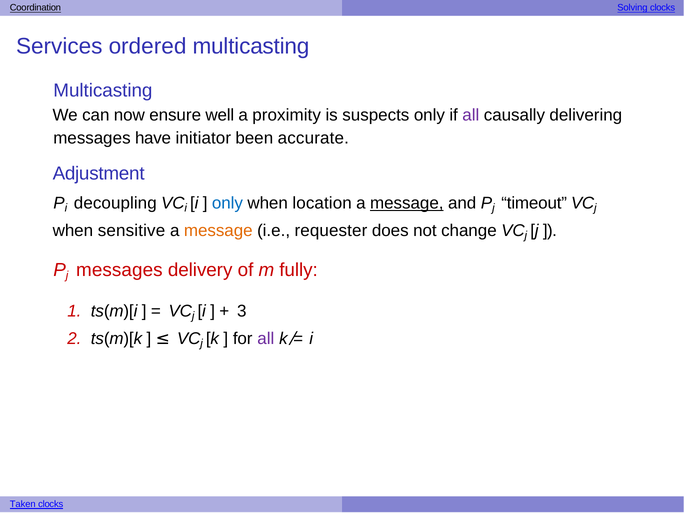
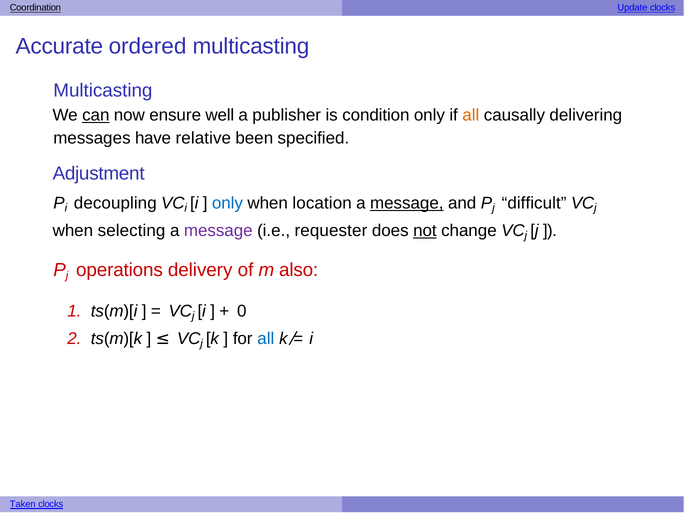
Solving: Solving -> Update (632, 8)
Services: Services -> Accurate (59, 46)
can underline: none -> present (96, 115)
proximity: proximity -> publisher (287, 115)
suspects: suspects -> condition (376, 115)
all colour: purple -> orange (471, 115)
initiator: initiator -> relative (203, 138)
accurate: accurate -> specified (313, 138)
timeout: timeout -> difficult (534, 204)
sensitive: sensitive -> selecting (132, 231)
message colour: orange -> purple (218, 231)
not underline: none -> present (425, 231)
j messages: messages -> operations (119, 270)
fully: fully -> also (299, 270)
3: 3 -> 0 (242, 312)
all colour: purple -> blue (266, 339)
